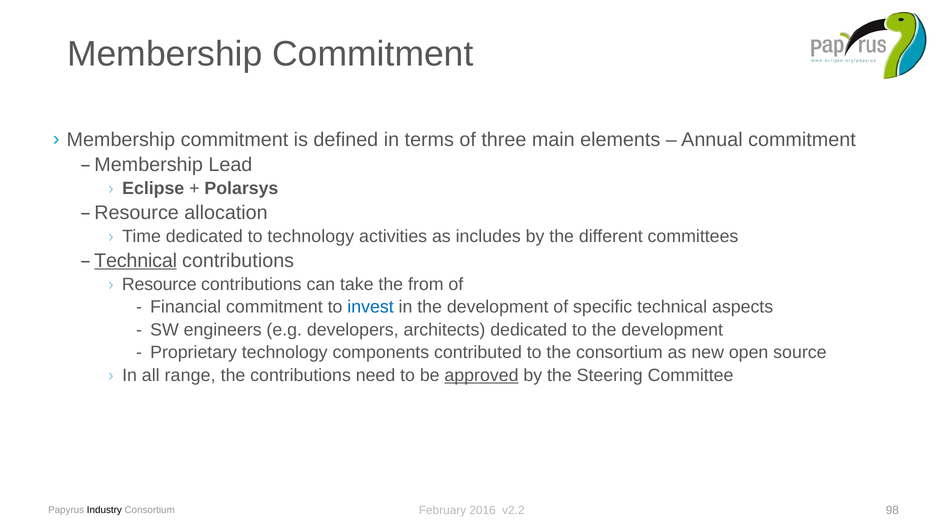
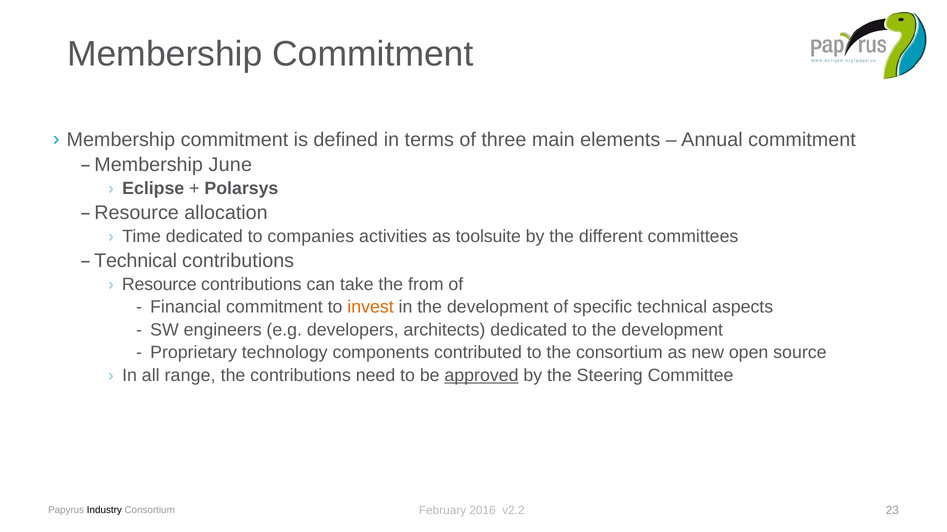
Lead: Lead -> June (230, 165)
to technology: technology -> companies (311, 237)
includes: includes -> toolsuite (488, 237)
Technical underline: present -> none (136, 261)
invest colour: blue -> orange (371, 307)
98: 98 -> 23 (892, 511)
